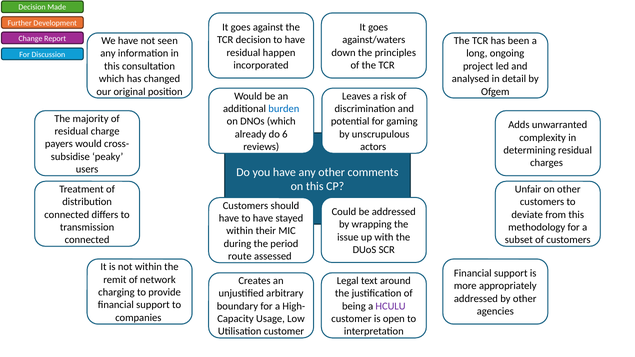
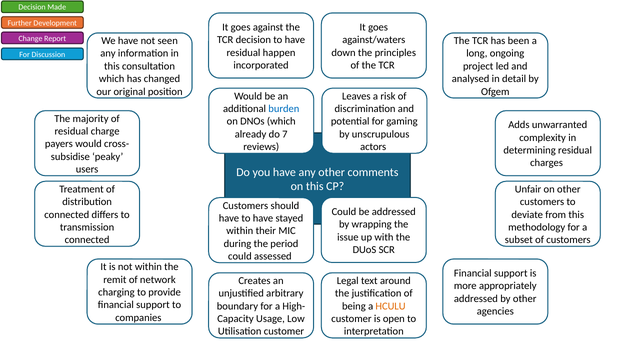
6: 6 -> 7 (285, 134)
route: route -> could (240, 256)
HCULU colour: purple -> orange (391, 306)
